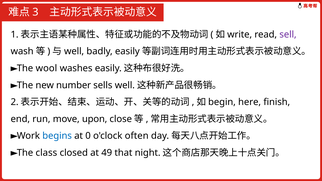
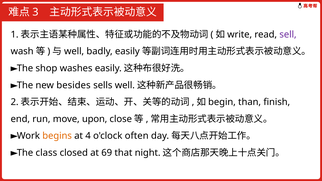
wool: wool -> shop (46, 68)
number: number -> besides (74, 85)
here: here -> than (250, 102)
begins colour: blue -> orange (57, 136)
0: 0 -> 4 (88, 136)
49: 49 -> 69 (107, 153)
